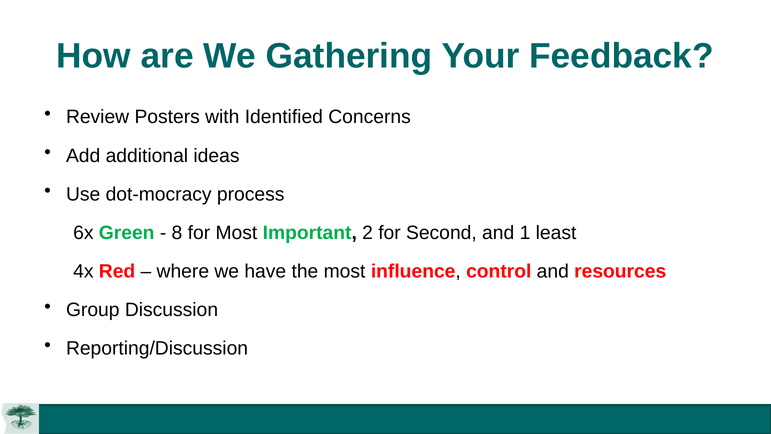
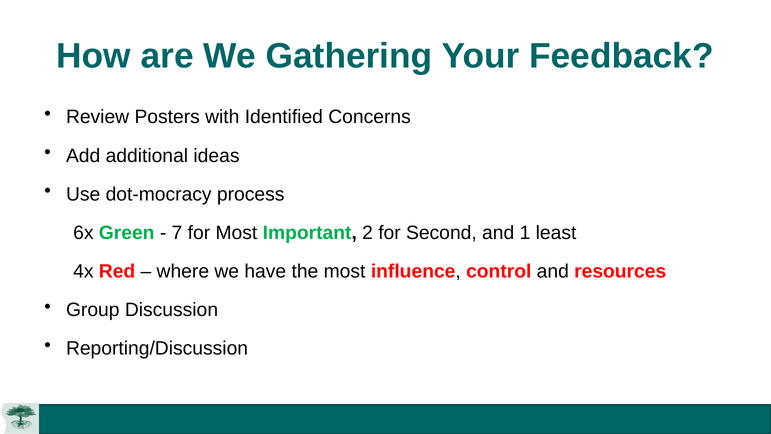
8: 8 -> 7 (177, 233)
